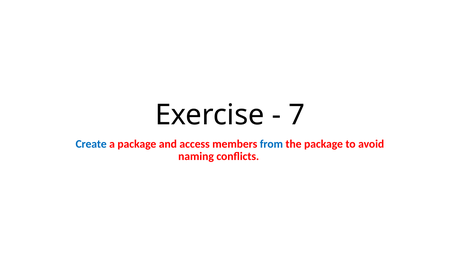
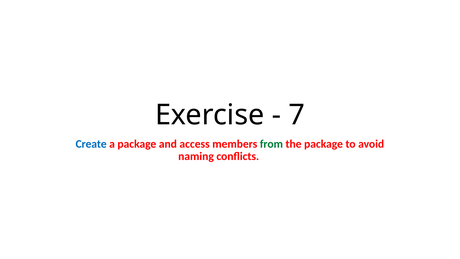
from colour: blue -> green (271, 144)
